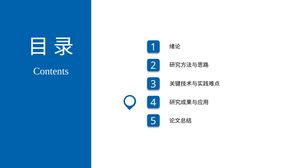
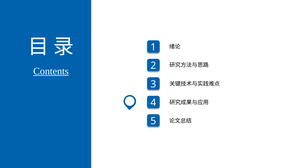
Contents underline: none -> present (51, 71)
